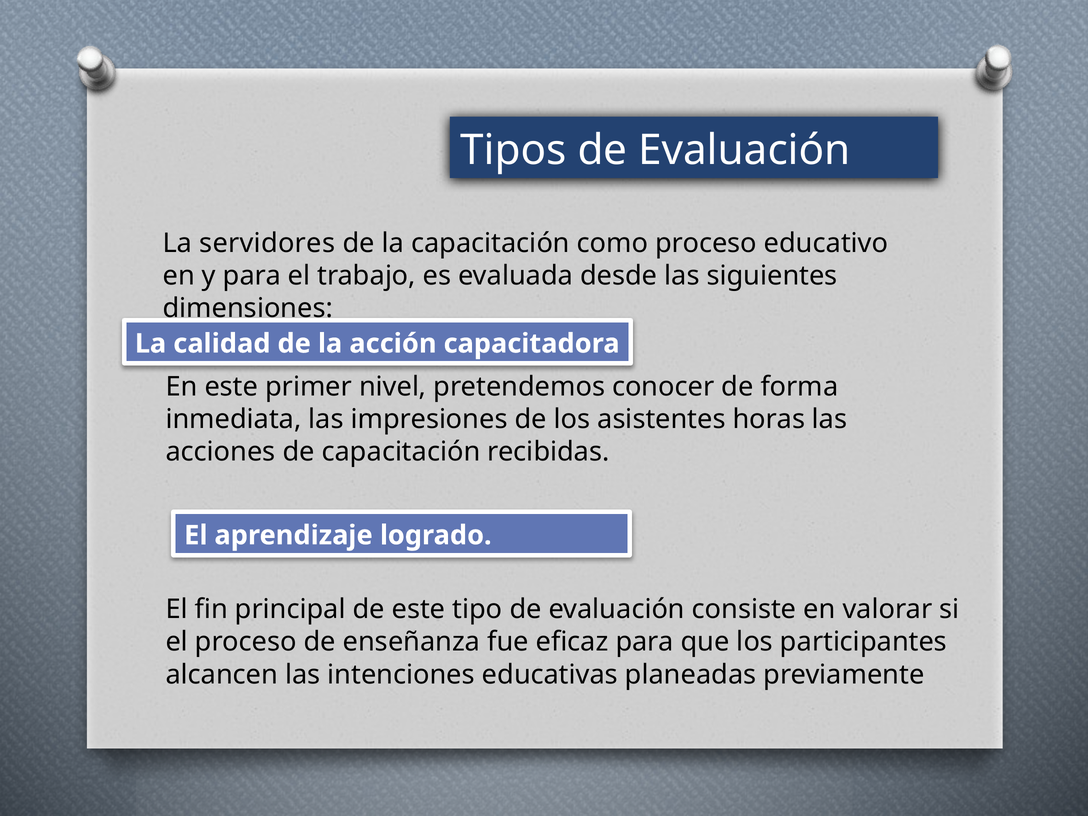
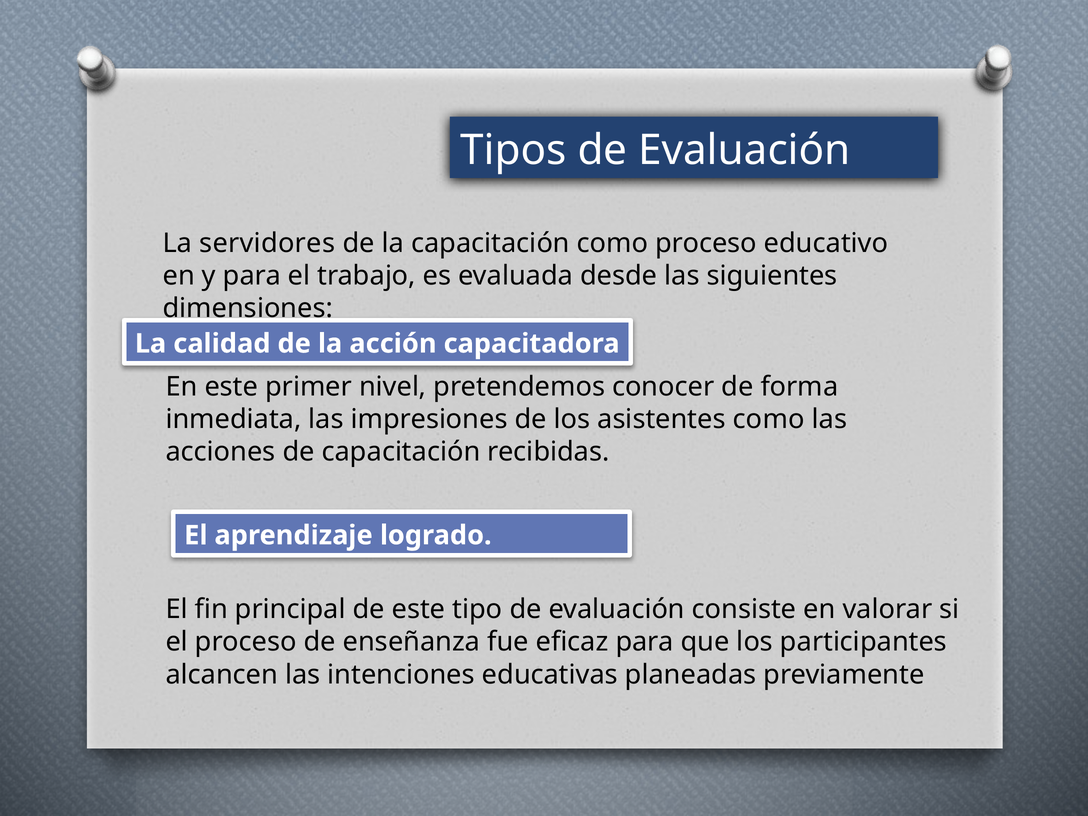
asistentes horas: horas -> como (769, 419)
